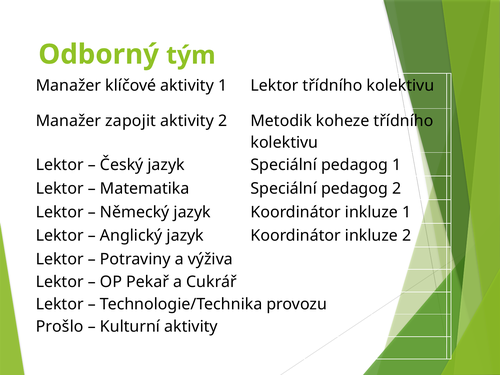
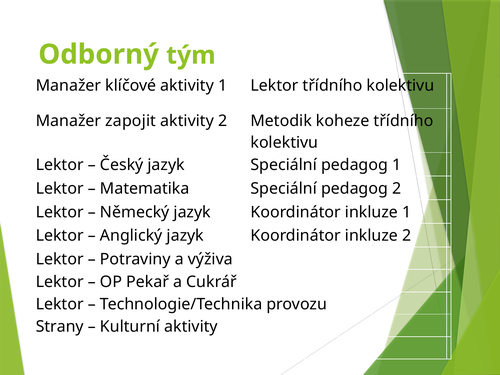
Prošlo: Prošlo -> Strany (60, 327)
